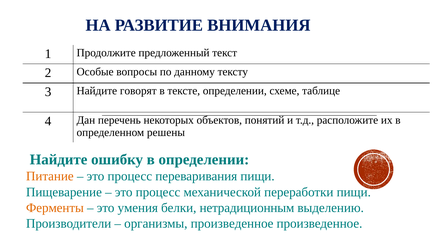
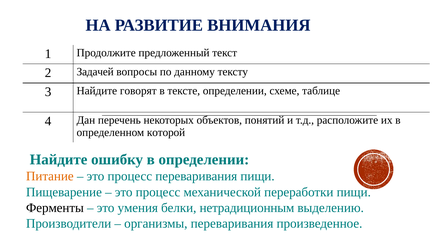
Особые: Особые -> Задачей (95, 72)
решены: решены -> которой (166, 132)
Ферменты colour: orange -> black (55, 207)
организмы произведенное: произведенное -> переваривания (232, 223)
